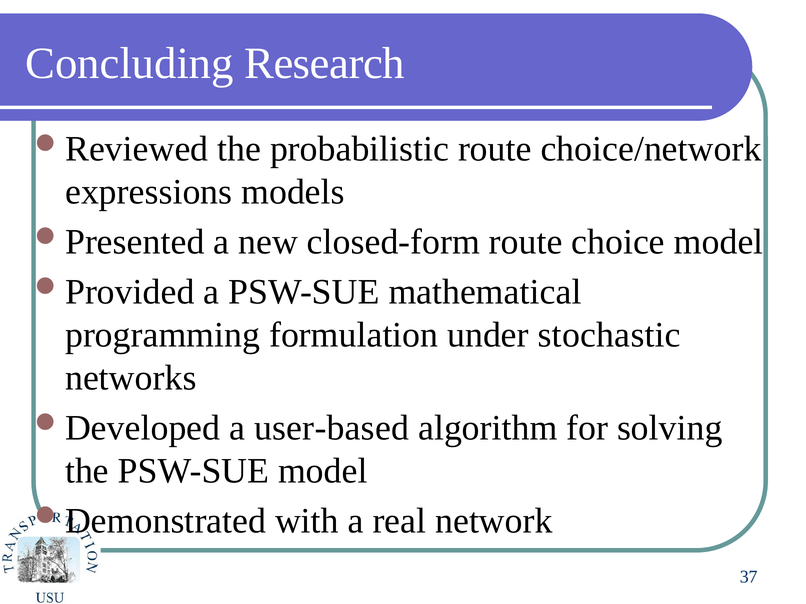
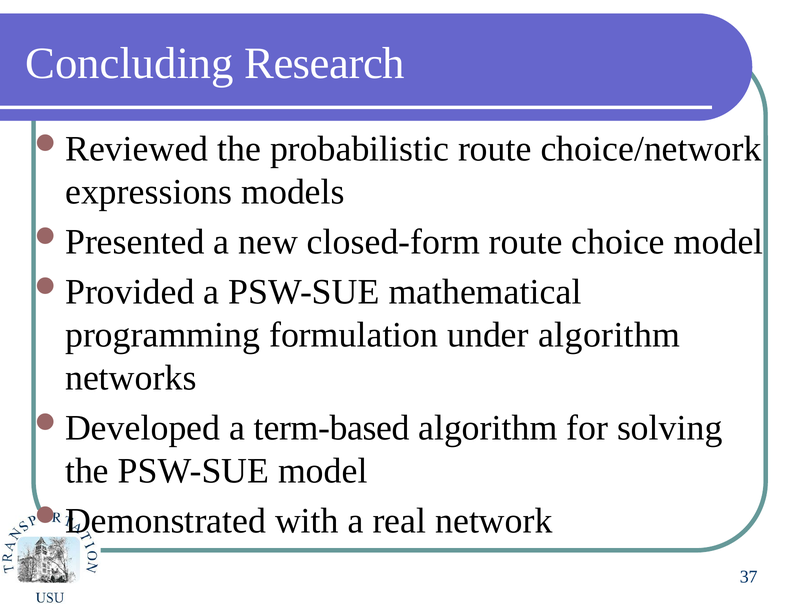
under stochastic: stochastic -> algorithm (609, 335)
user-based: user-based -> term-based (332, 428)
